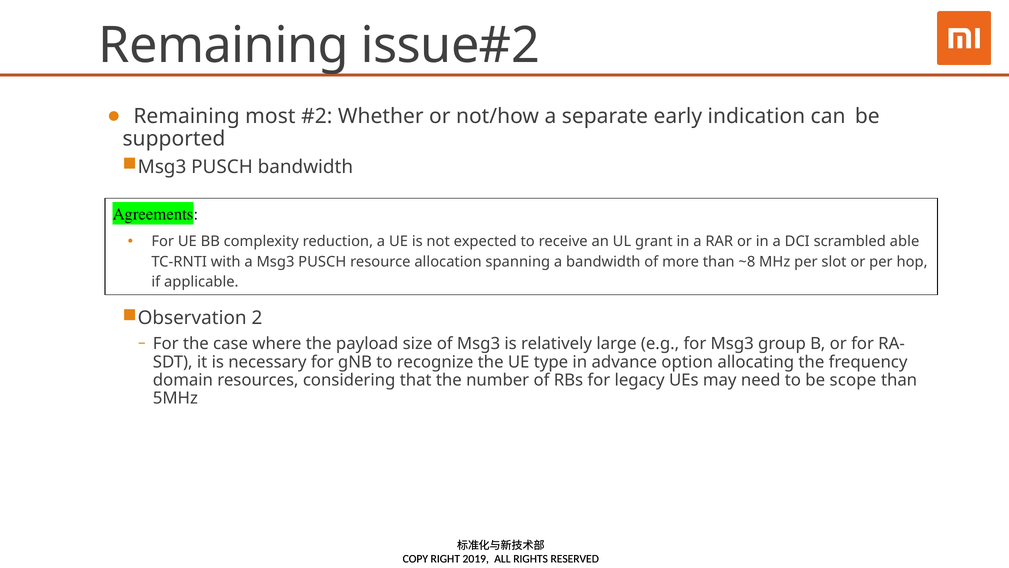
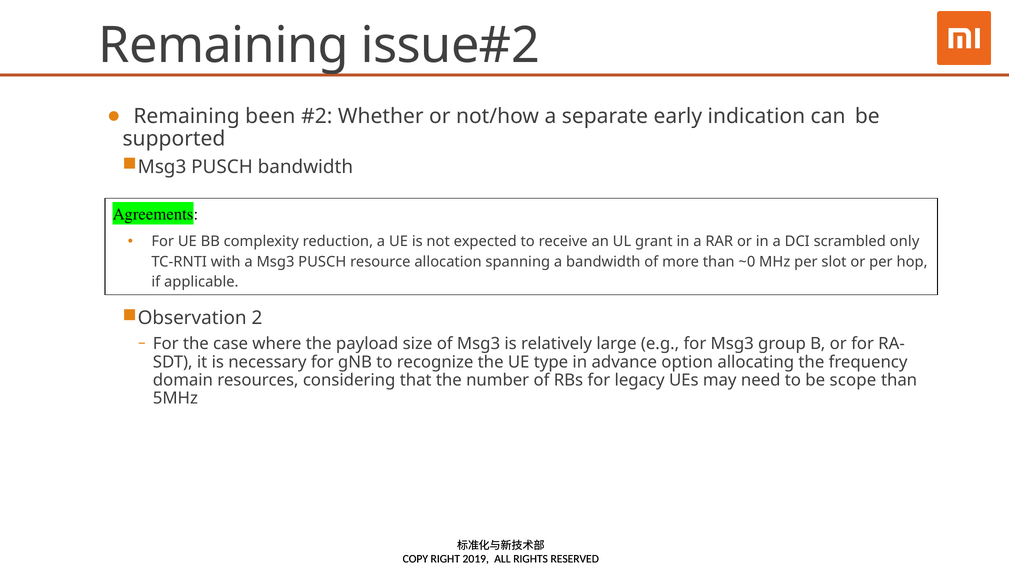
most: most -> been (270, 116)
able: able -> only (905, 241)
~8: ~8 -> ~0 (747, 261)
